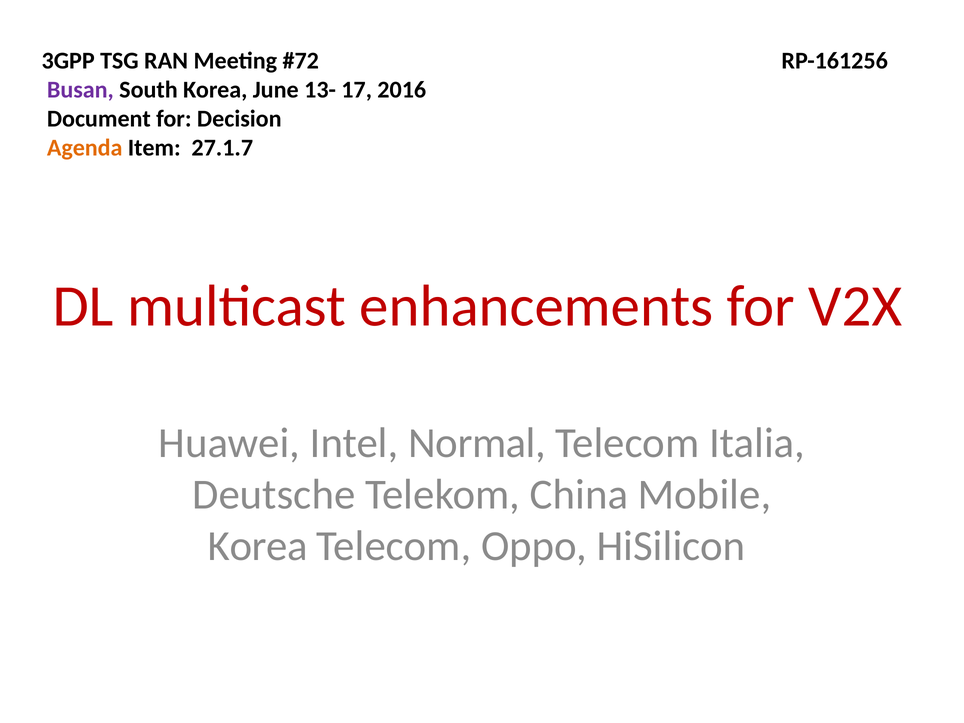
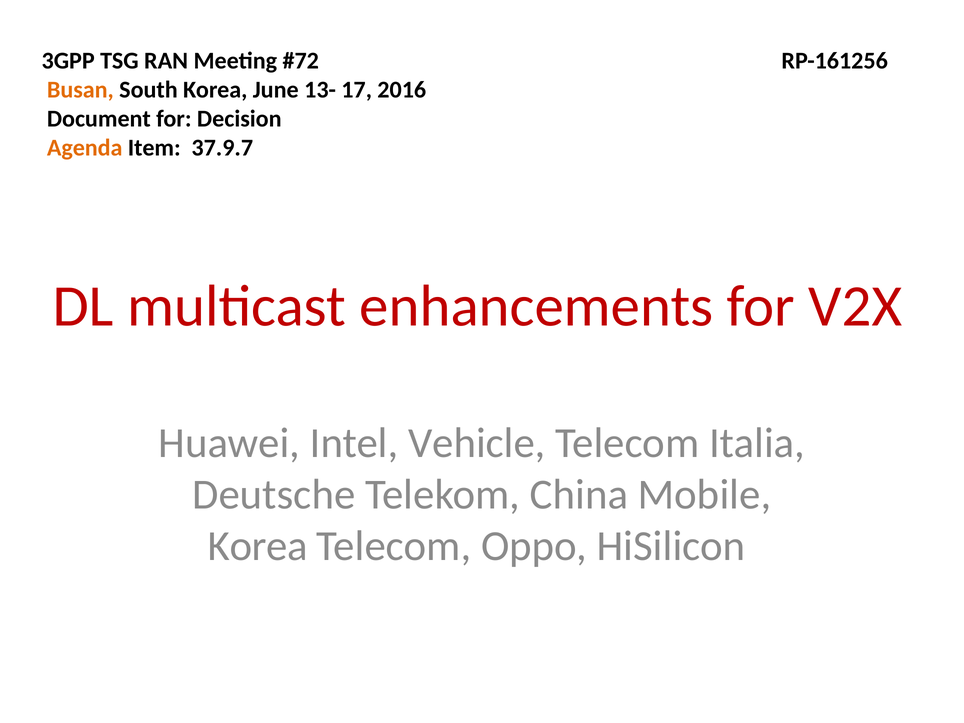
Busan colour: purple -> orange (80, 90)
27.1.7: 27.1.7 -> 37.9.7 (222, 148)
Normal: Normal -> Vehicle (477, 443)
